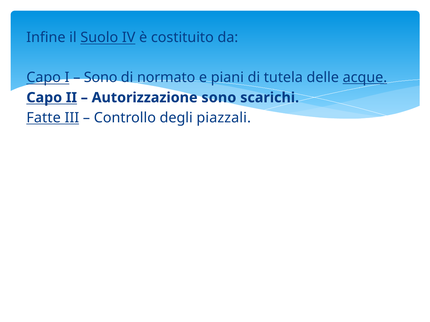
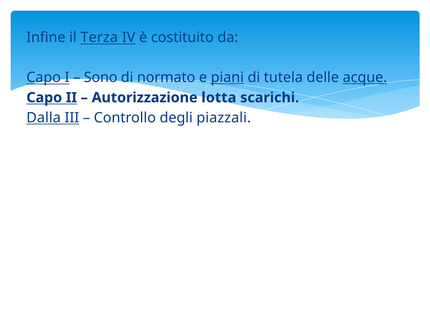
Suolo: Suolo -> Terza (99, 38)
piani underline: none -> present (227, 78)
Autorizzazione sono: sono -> lotta (219, 98)
Fatte: Fatte -> Dalla (44, 118)
